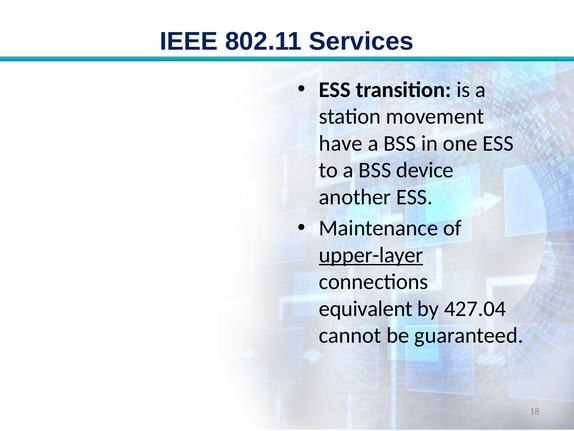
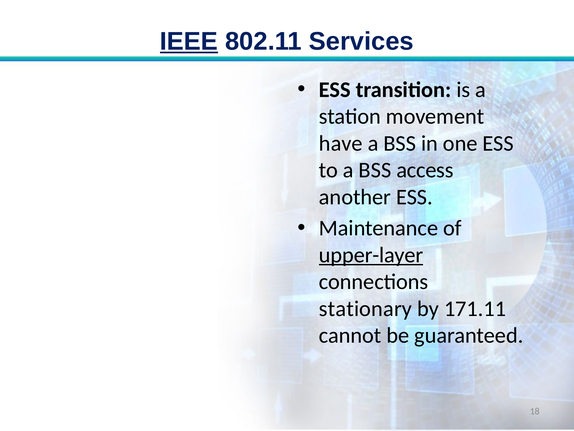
IEEE underline: none -> present (189, 42)
device: device -> access (425, 170)
equivalent: equivalent -> stationary (366, 308)
427.04: 427.04 -> 171.11 (475, 308)
